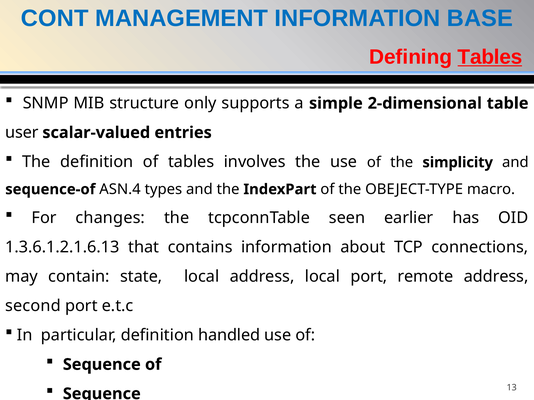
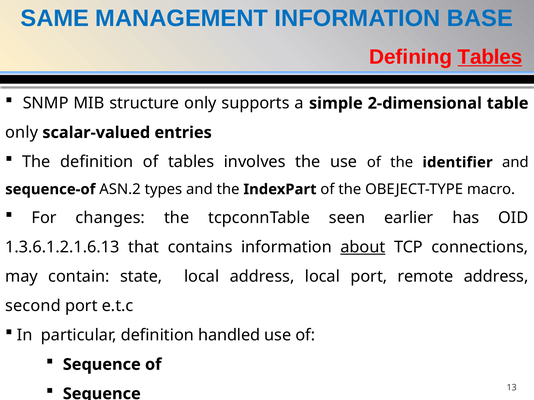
CONT: CONT -> SAME (55, 19)
user: user -> only (22, 133)
simplicity: simplicity -> identifier (458, 163)
ASN.4: ASN.4 -> ASN.2 (120, 190)
about underline: none -> present (363, 248)
